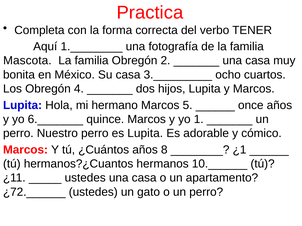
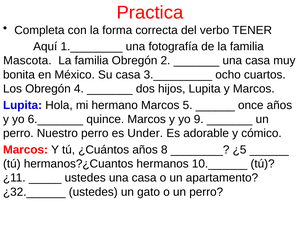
1: 1 -> 9 (199, 120)
es Lupita: Lupita -> Under (145, 134)
¿1: ¿1 -> ¿5 (240, 150)
¿72.______: ¿72.______ -> ¿32.______ (34, 192)
